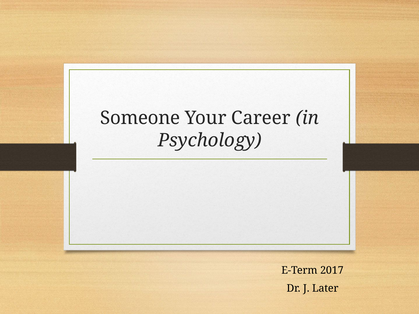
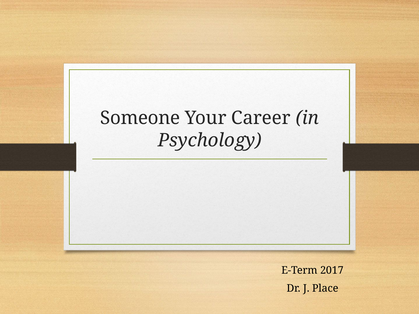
Later: Later -> Place (325, 289)
